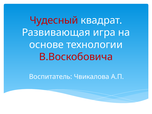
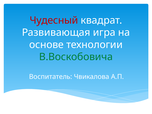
В.Воскобовича colour: red -> green (76, 57)
